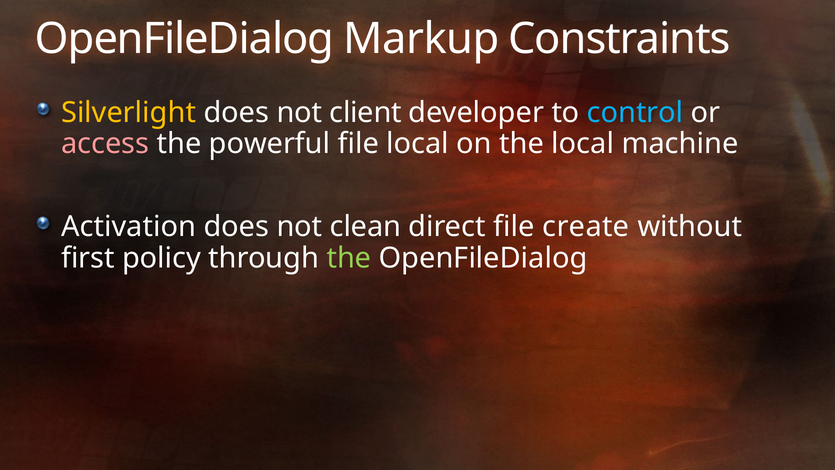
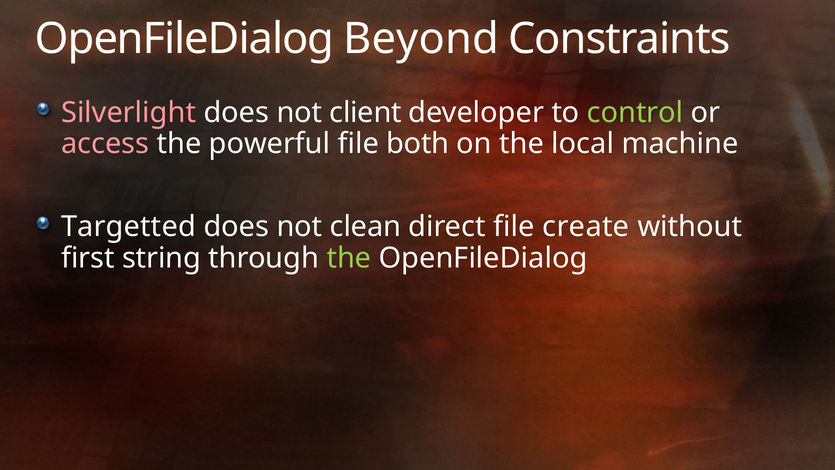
Markup: Markup -> Beyond (421, 39)
Silverlight colour: yellow -> pink (129, 112)
control colour: light blue -> light green (635, 112)
file local: local -> both (418, 144)
Activation: Activation -> Targetted (128, 227)
policy: policy -> string (162, 258)
